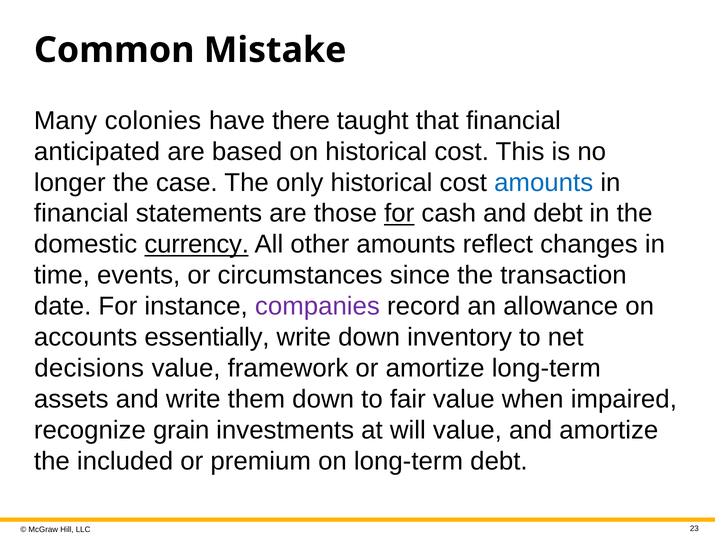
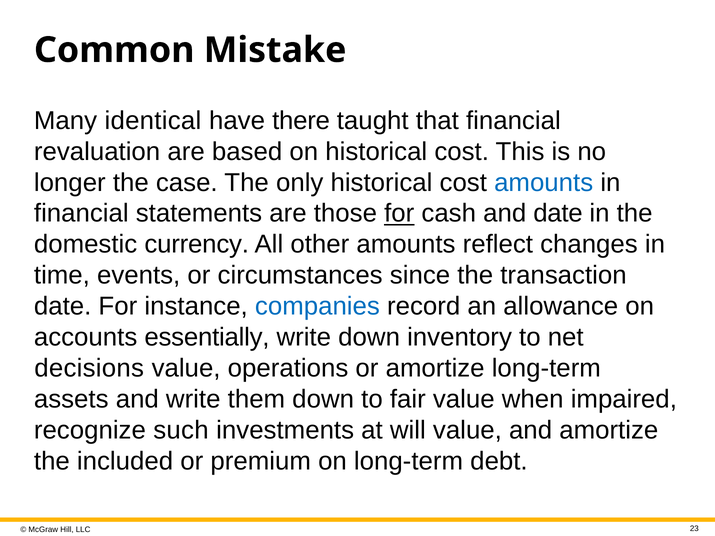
colonies: colonies -> identical (153, 121)
anticipated: anticipated -> revaluation (97, 152)
and debt: debt -> date (558, 214)
currency underline: present -> none (197, 245)
companies colour: purple -> blue (317, 306)
framework: framework -> operations (288, 368)
grain: grain -> such (181, 430)
